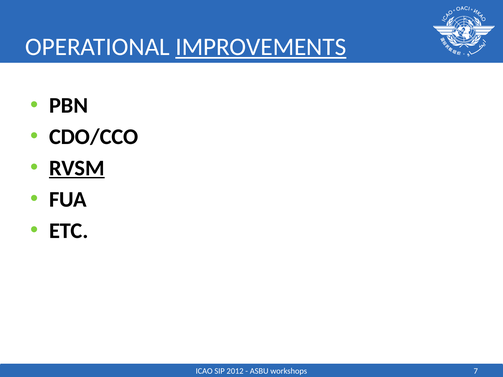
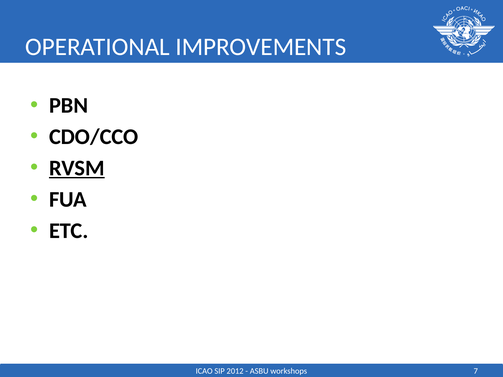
IMPROVEMENTS underline: present -> none (261, 47)
